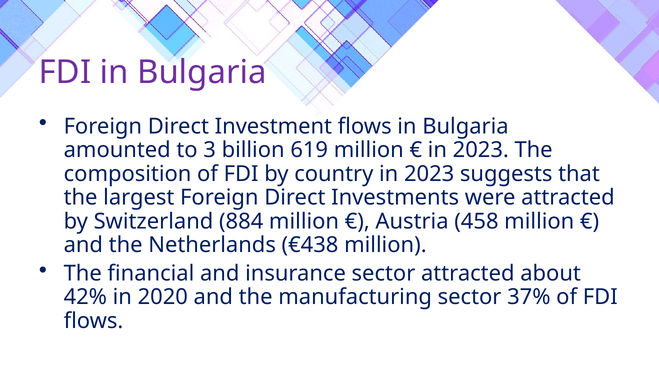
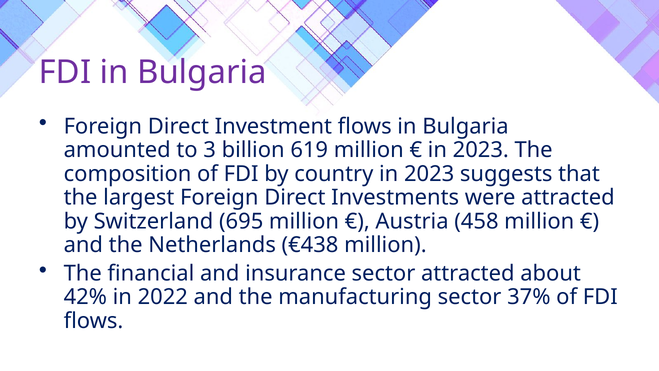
884: 884 -> 695 (241, 221)
2020: 2020 -> 2022 (163, 297)
